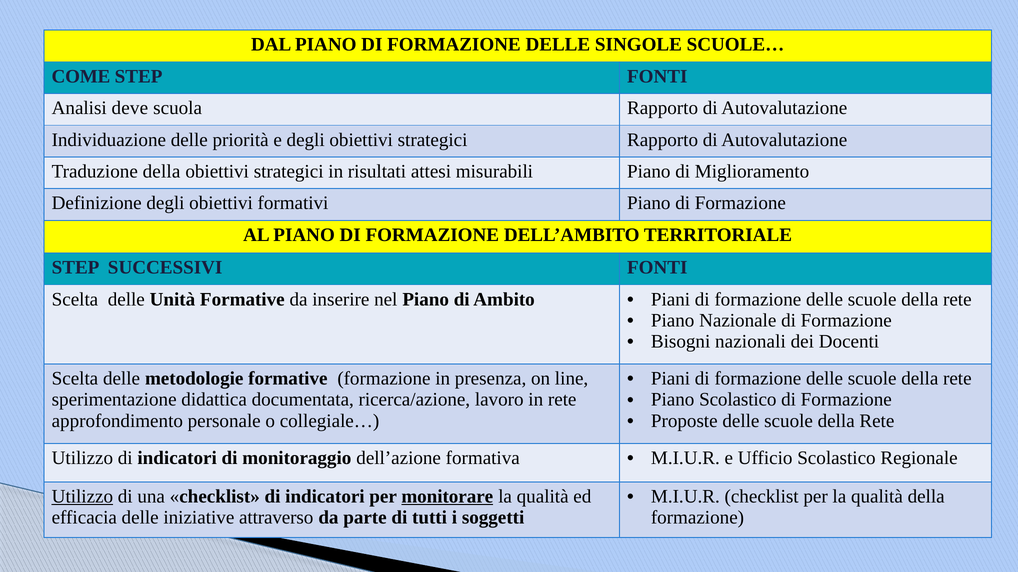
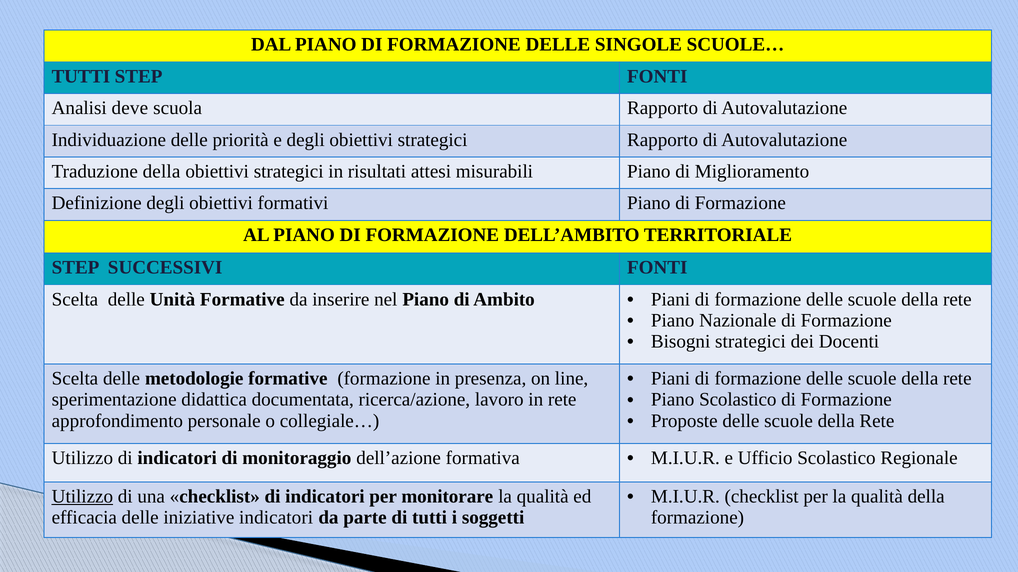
COME: COME -> TUTTI (81, 76)
Bisogni nazionali: nazionali -> strategici (750, 342)
monitorare underline: present -> none (447, 497)
iniziative attraverso: attraverso -> indicatori (276, 518)
